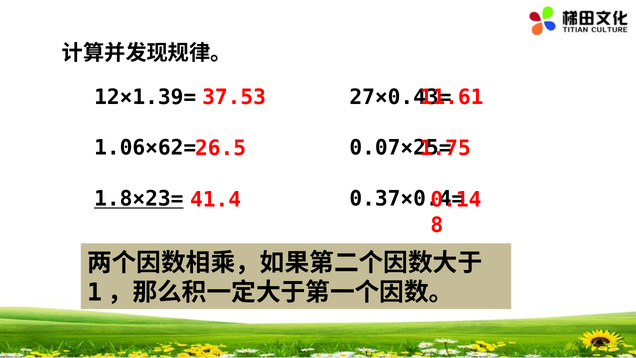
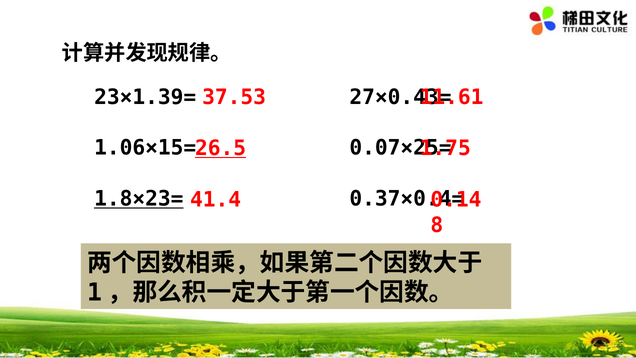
12×1.39=: 12×1.39= -> 23×1.39= (145, 97)
1.06×62=: 1.06×62= -> 1.06×15= (145, 148)
26.5 underline: none -> present (221, 148)
